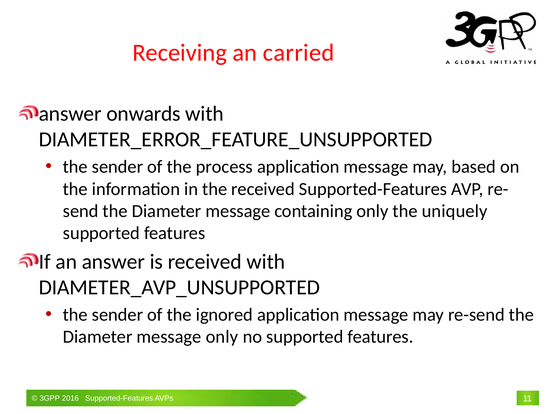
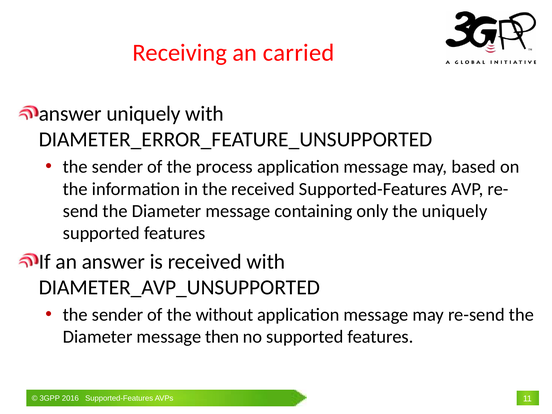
answer onwards: onwards -> uniquely (144, 114)
ignored: ignored -> without (224, 315)
message only: only -> then (222, 337)
